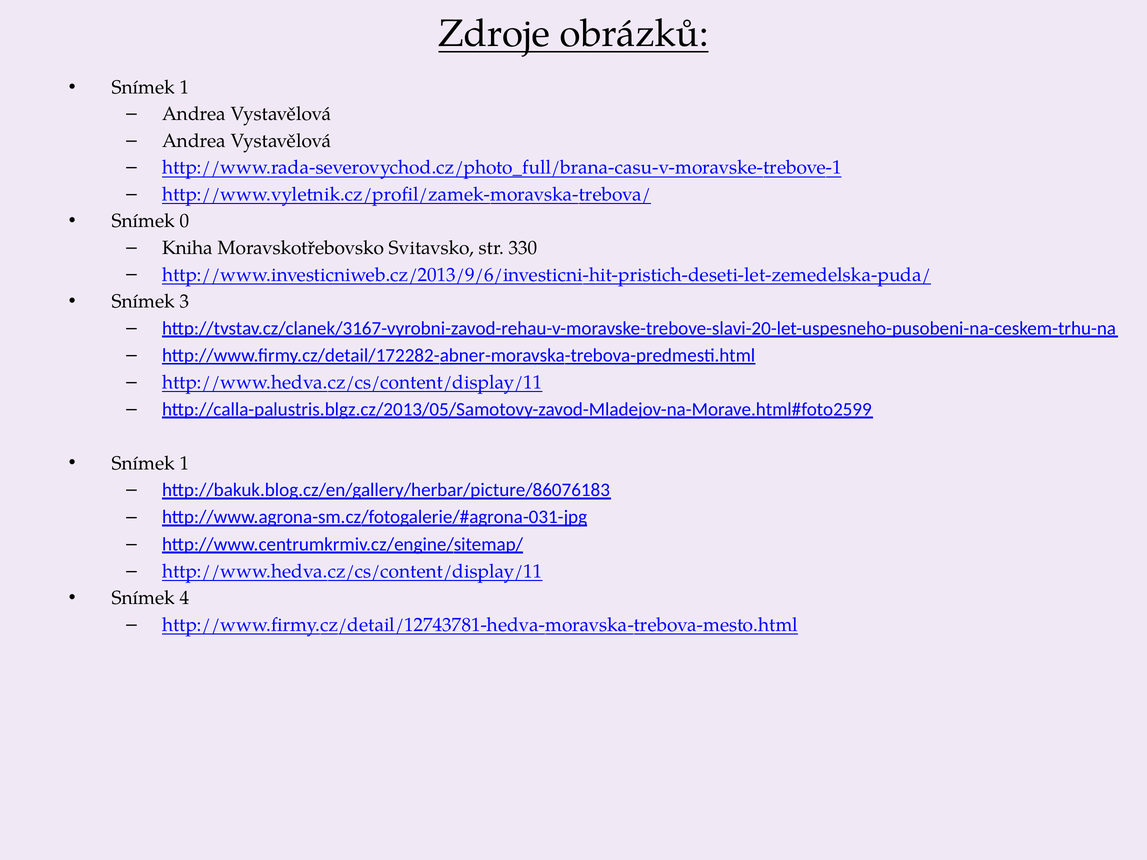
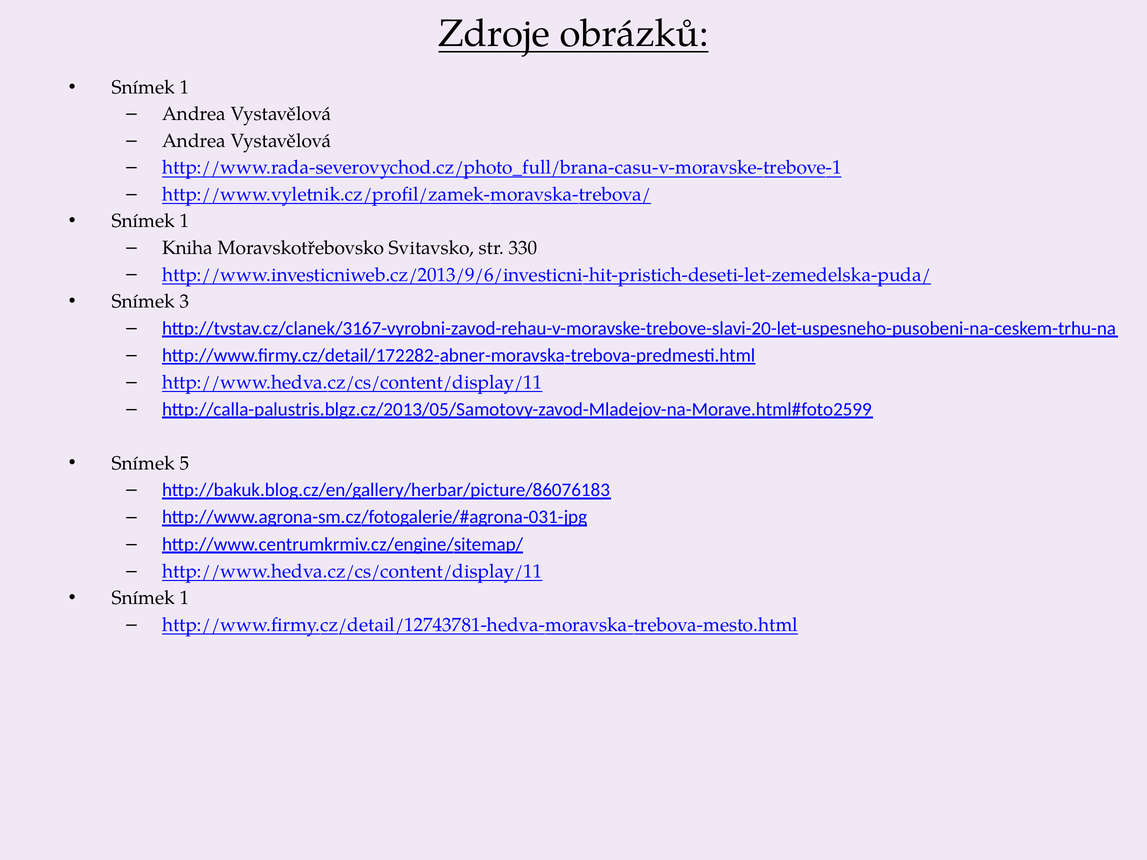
0: 0 -> 1 (185, 221)
1: 1 -> 5 (185, 463)
4: 4 -> 1 (185, 598)
